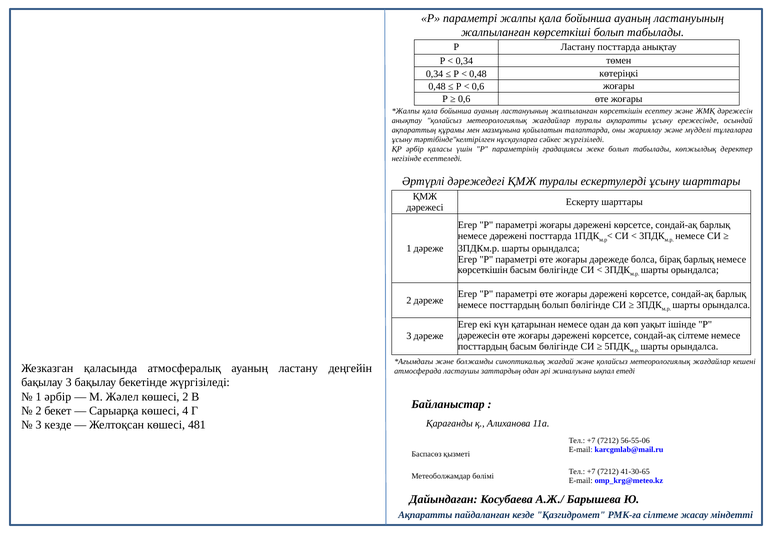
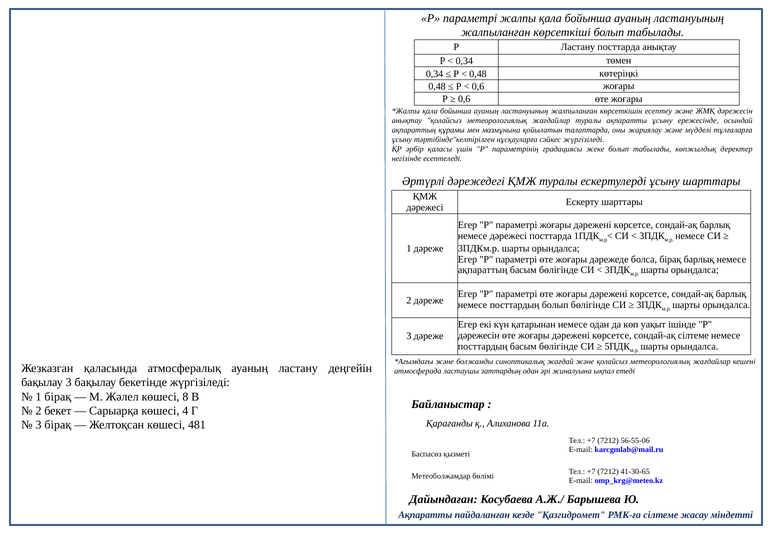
немесе дәрежені: дәрежені -> дәрежесі (508, 236)
көрсеткішін: көрсеткішін -> ақпараттың (483, 270)
1 әрбір: әрбір -> бірақ (58, 397)
көшесі 2: 2 -> 8 (185, 397)
3 кезде: кезде -> бірақ (58, 425)
